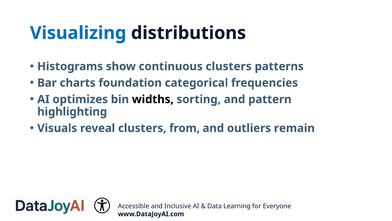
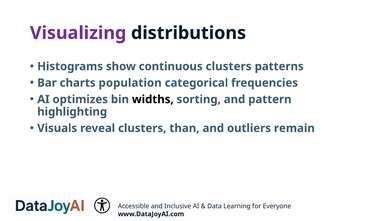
Visualizing colour: blue -> purple (78, 33)
foundation: foundation -> population (130, 83)
from: from -> than (184, 128)
